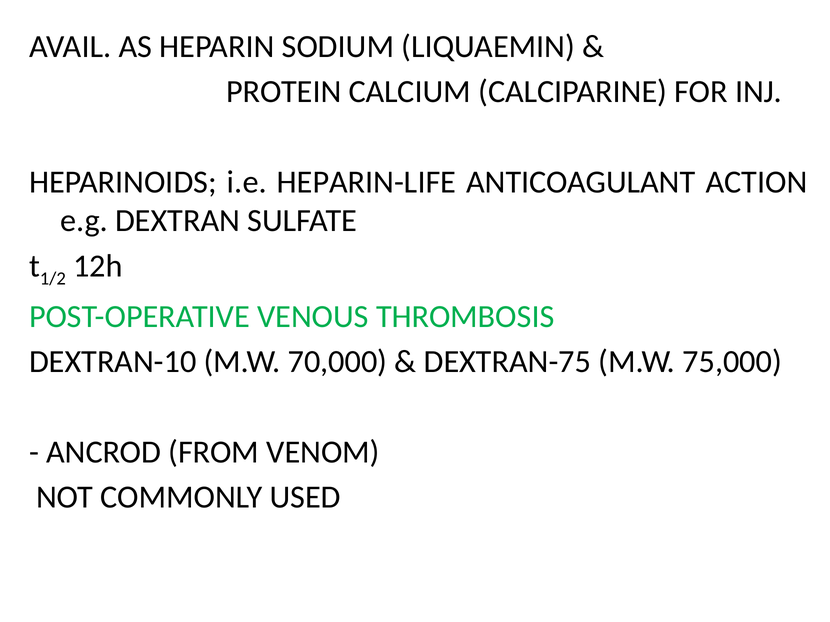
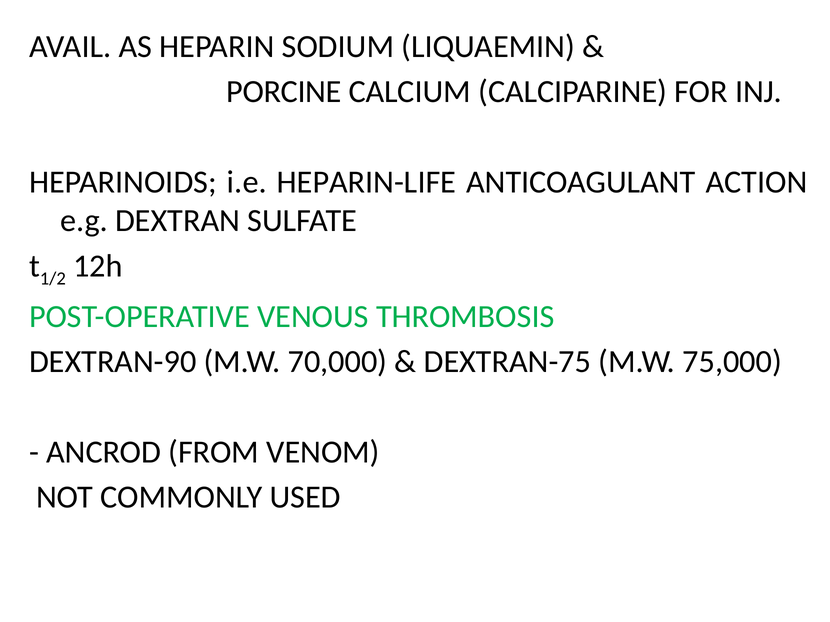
PROTEIN: PROTEIN -> PORCINE (284, 92)
DEXTRAN-10: DEXTRAN-10 -> DEXTRAN-90 (113, 362)
